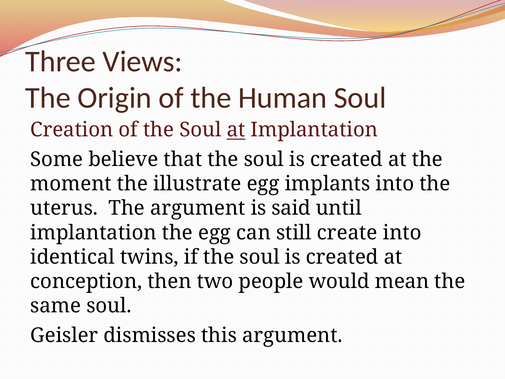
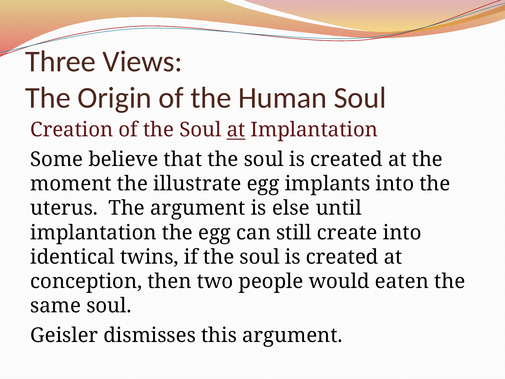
said: said -> else (291, 208)
mean: mean -> eaten (402, 281)
